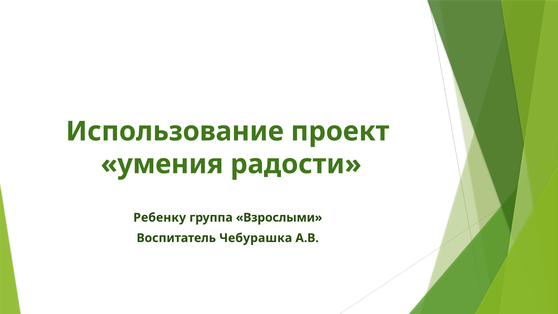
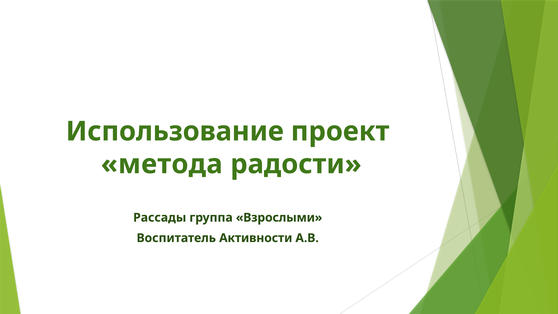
умения: умения -> метода (162, 164)
Ребенку: Ребенку -> Рассады (160, 217)
Чебурашка: Чебурашка -> Активности (256, 238)
